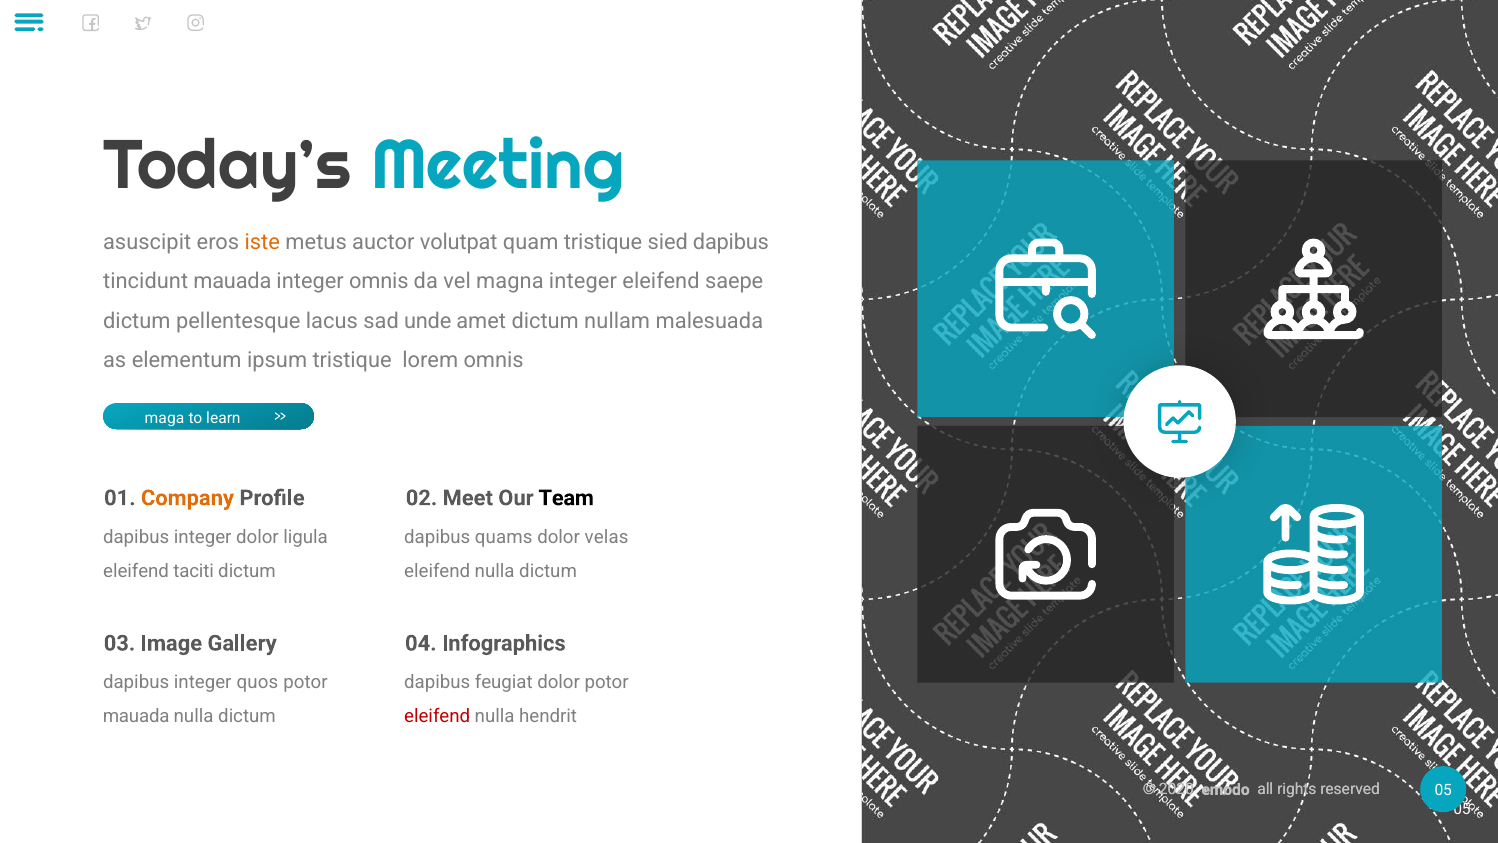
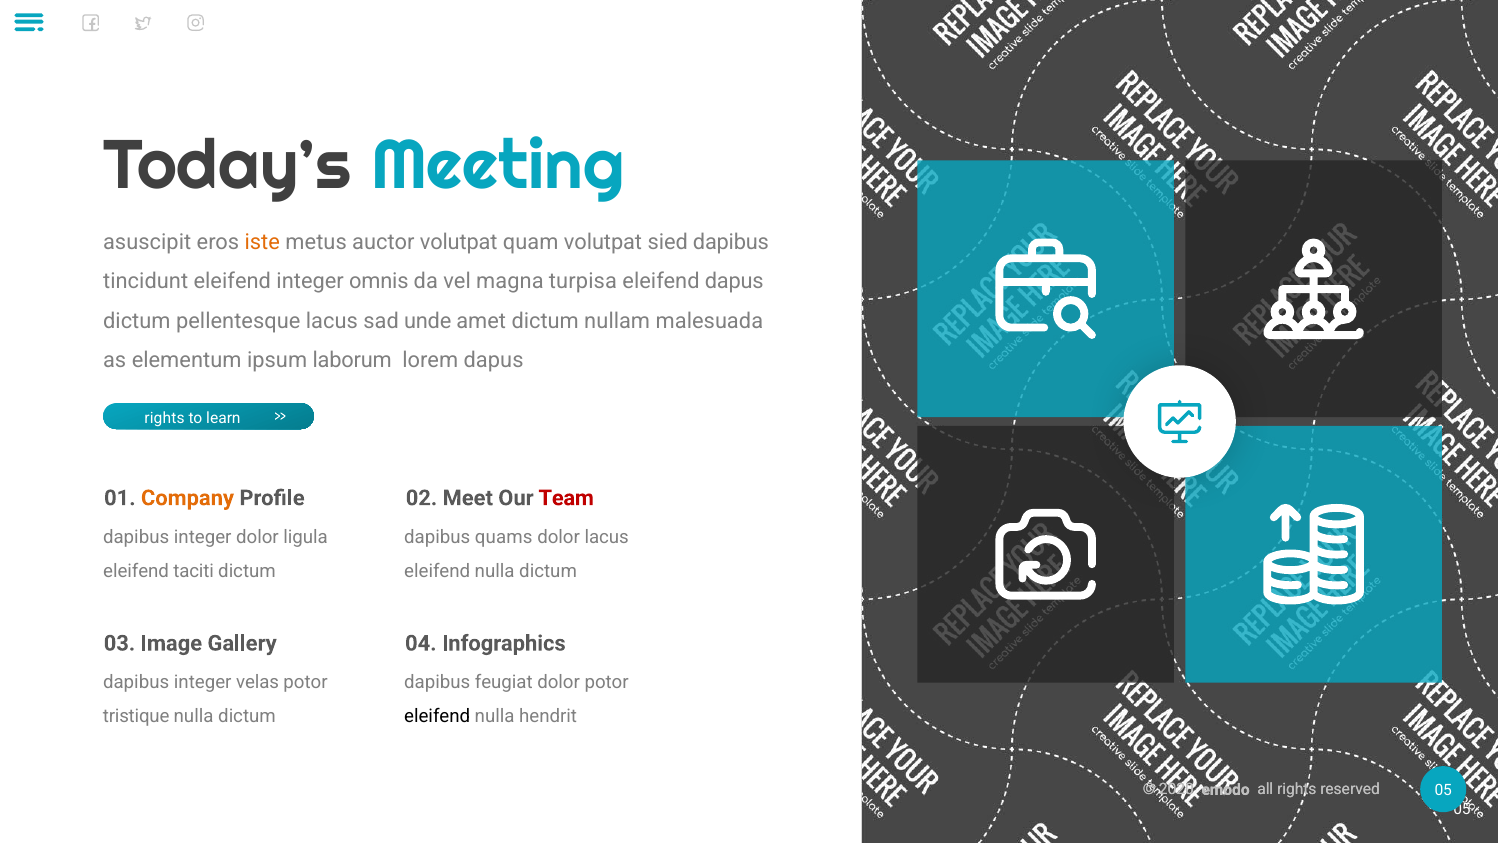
quam tristique: tristique -> volutpat (603, 242)
tincidunt mauada: mauada -> eleifend (232, 281)
magna integer: integer -> turpisa (583, 281)
eleifend saepe: saepe -> dapus (734, 281)
ipsum tristique: tristique -> laborum (352, 360)
lorem omnis: omnis -> dapus (494, 360)
maga: maga -> rights (164, 419)
Team colour: black -> red (566, 498)
dolor velas: velas -> lacus (607, 537)
quos: quos -> velas (258, 682)
mauada: mauada -> tristique (136, 716)
eleifend colour: red -> black (437, 716)
